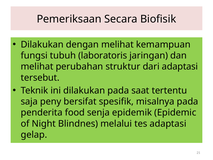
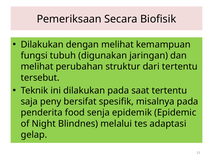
laboratoris: laboratoris -> digunakan (103, 55)
dari adaptasi: adaptasi -> tertentu (180, 67)
